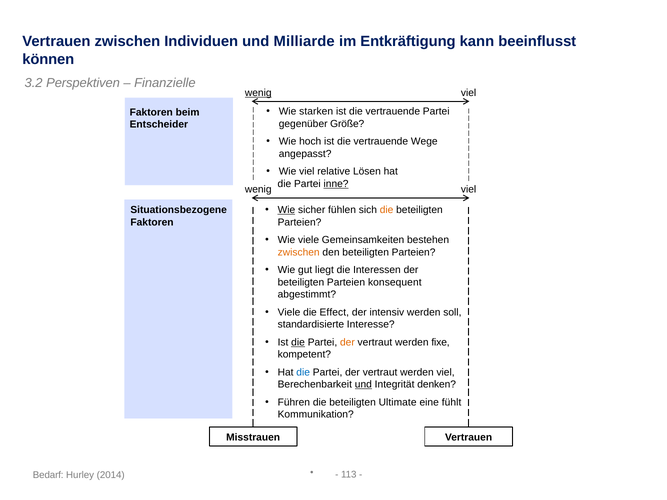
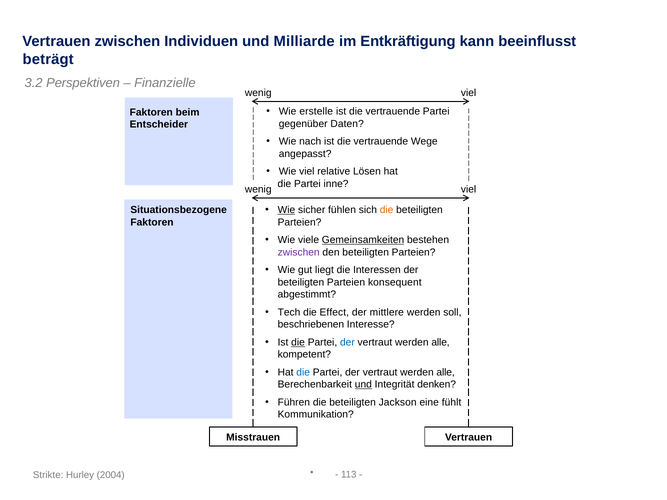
können: können -> beträgt (48, 59)
wenig underline: present -> none (258, 93)
starken: starken -> erstelle (316, 111)
Größe: Größe -> Daten (347, 124)
hoch: hoch -> nach (310, 142)
inne underline: present -> none (336, 184)
Gemeinsamkeiten underline: none -> present (363, 240)
zwischen colour: orange -> purple (299, 252)
Viele: Viele -> Tech (289, 312)
intensiv: intensiv -> mittlere (387, 312)
standardisierte: standardisierte -> beschriebenen (311, 325)
der colour: orange -> blue (347, 342)
fixe: fixe -> alle (441, 342)
viel: viel -> alle (446, 372)
Ultimate: Ultimate -> Jackson (398, 403)
Bedarf: Bedarf -> Strikte (48, 475)
2014: 2014 -> 2004 (111, 475)
